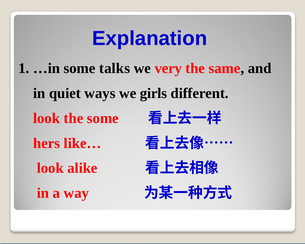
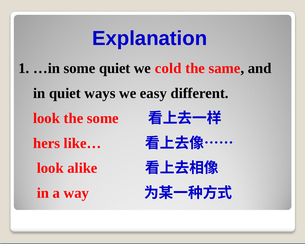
some talks: talks -> quiet (115, 68)
very: very -> cold (168, 68)
girls: girls -> easy (153, 93)
